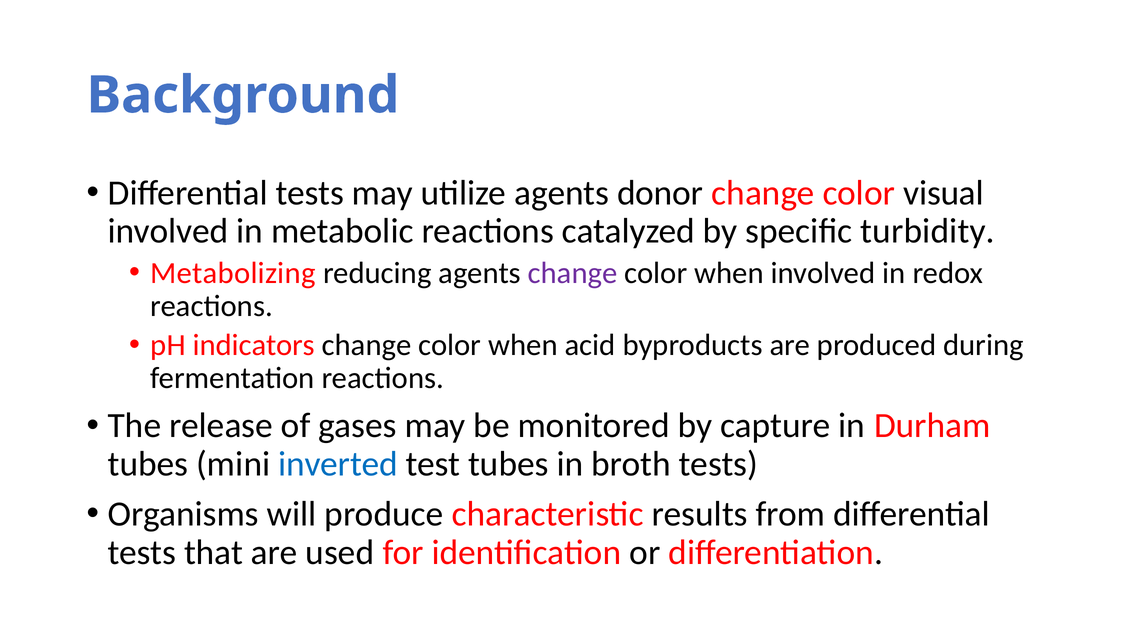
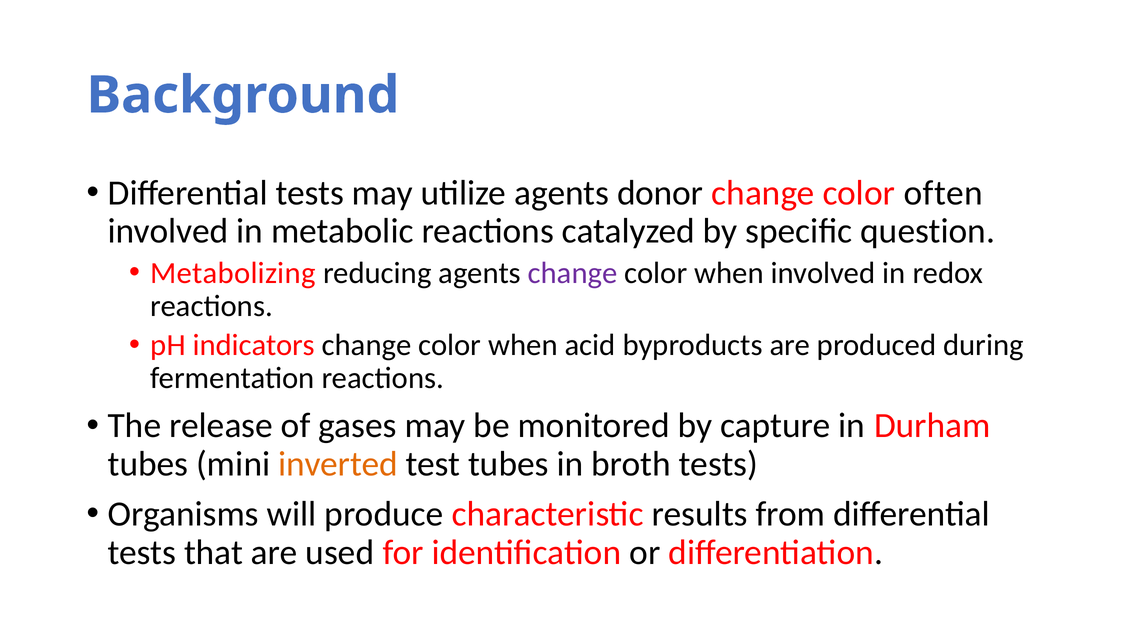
visual: visual -> often (943, 193)
turbidity: turbidity -> question (928, 231)
inverted colour: blue -> orange (338, 464)
